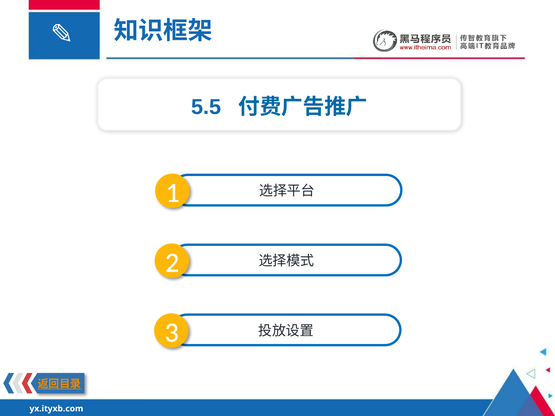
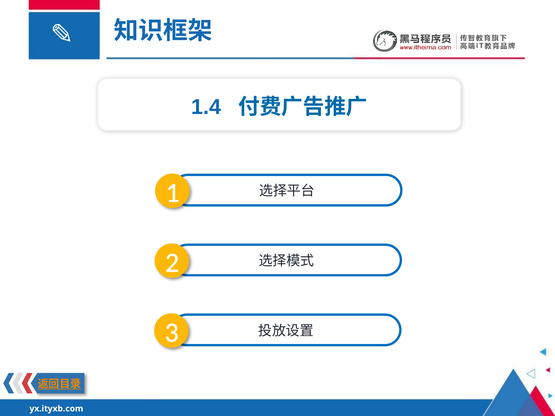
5.5: 5.5 -> 1.4 (206, 107)
